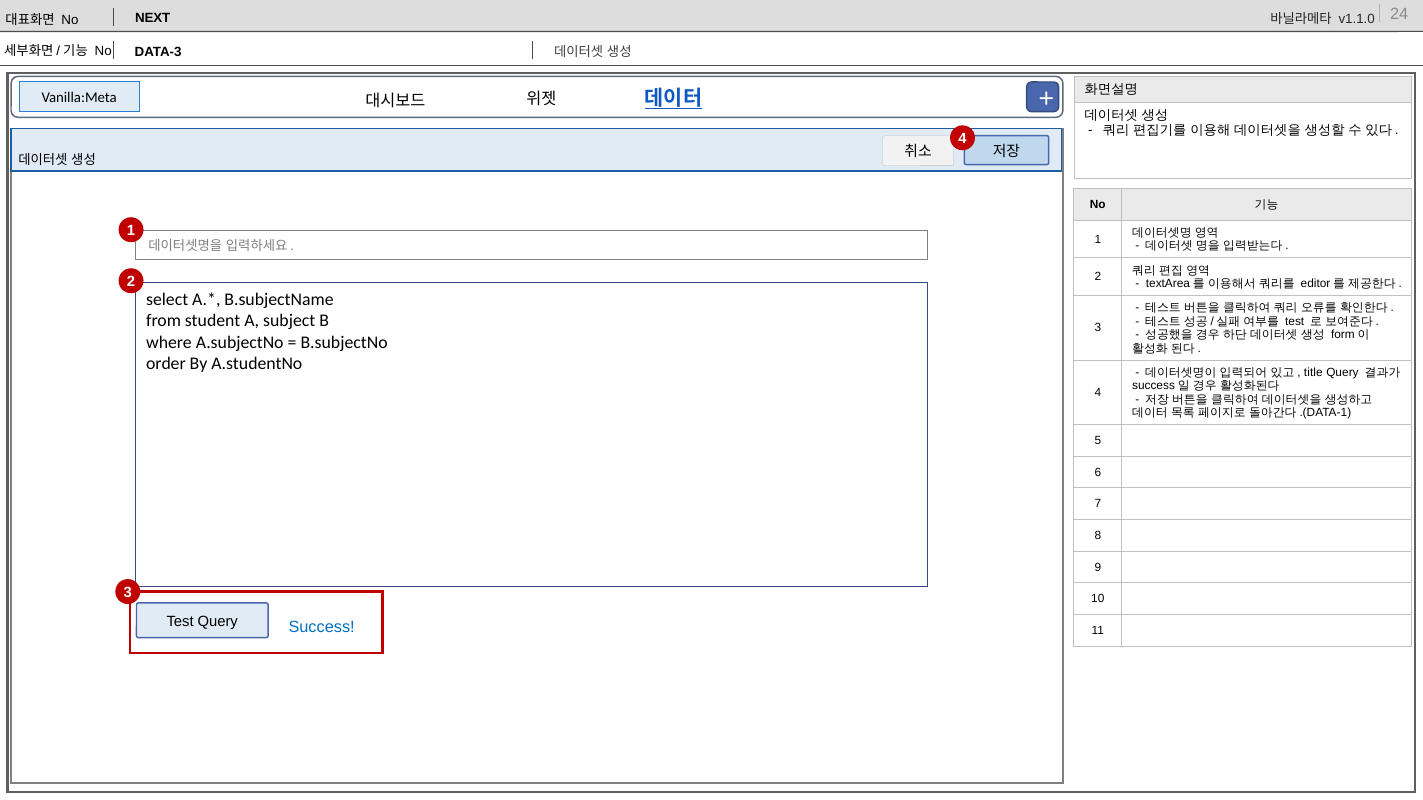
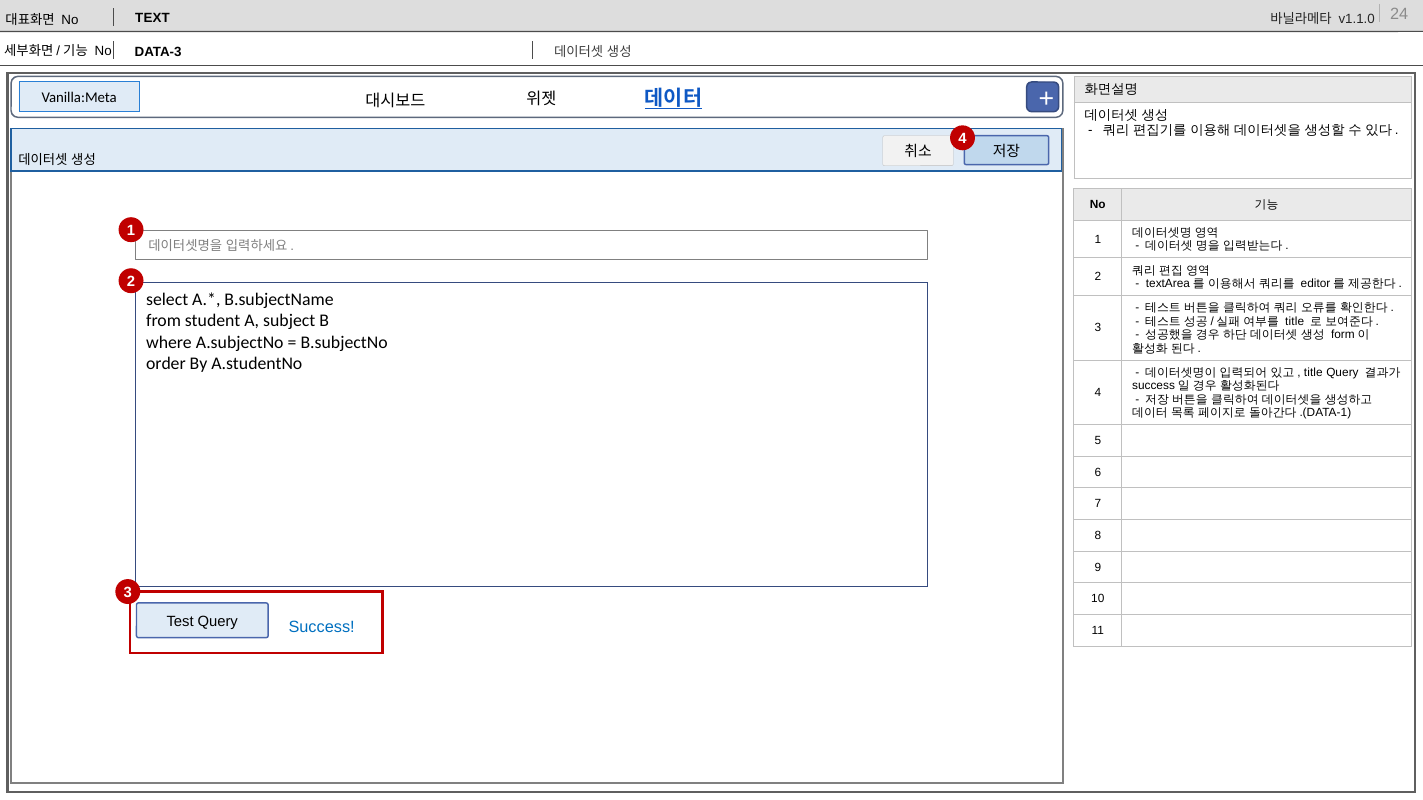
NEXT: NEXT -> TEXT (152, 18)
test: test -> title (1295, 322)
